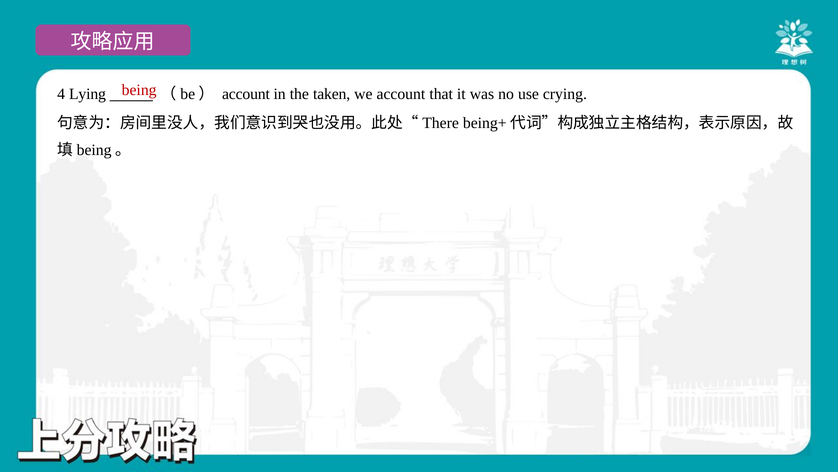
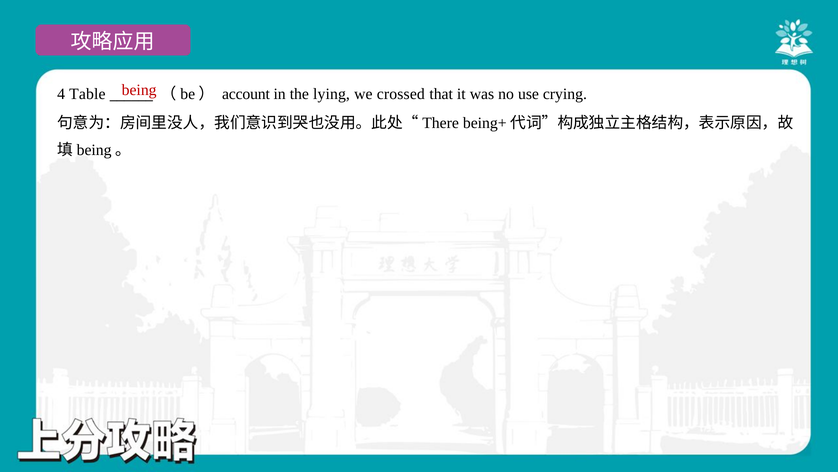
Lying: Lying -> Table (87, 94)
taken: taken -> lying (331, 94)
we account: account -> crossed (401, 94)
